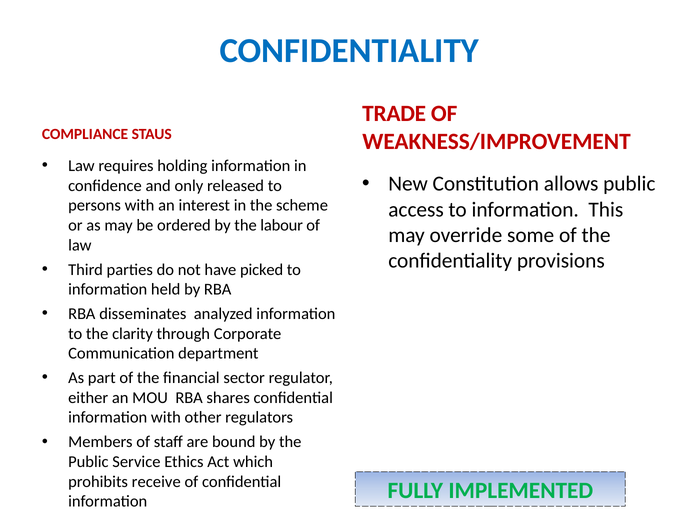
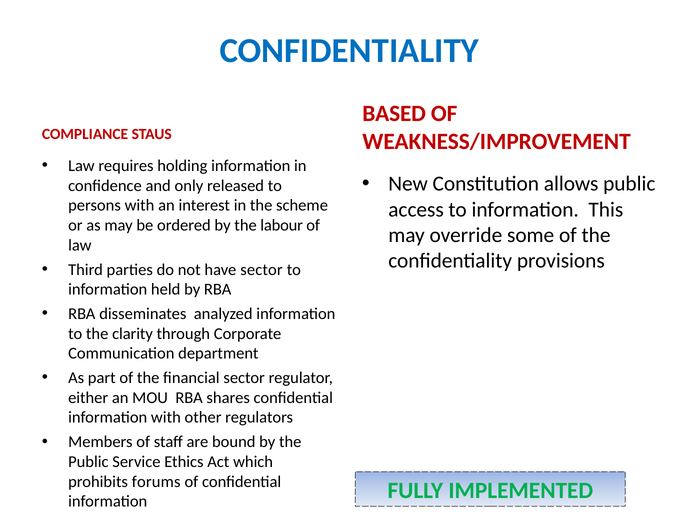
TRADE: TRADE -> BASED (394, 113)
have picked: picked -> sector (261, 270)
receive: receive -> forums (156, 482)
